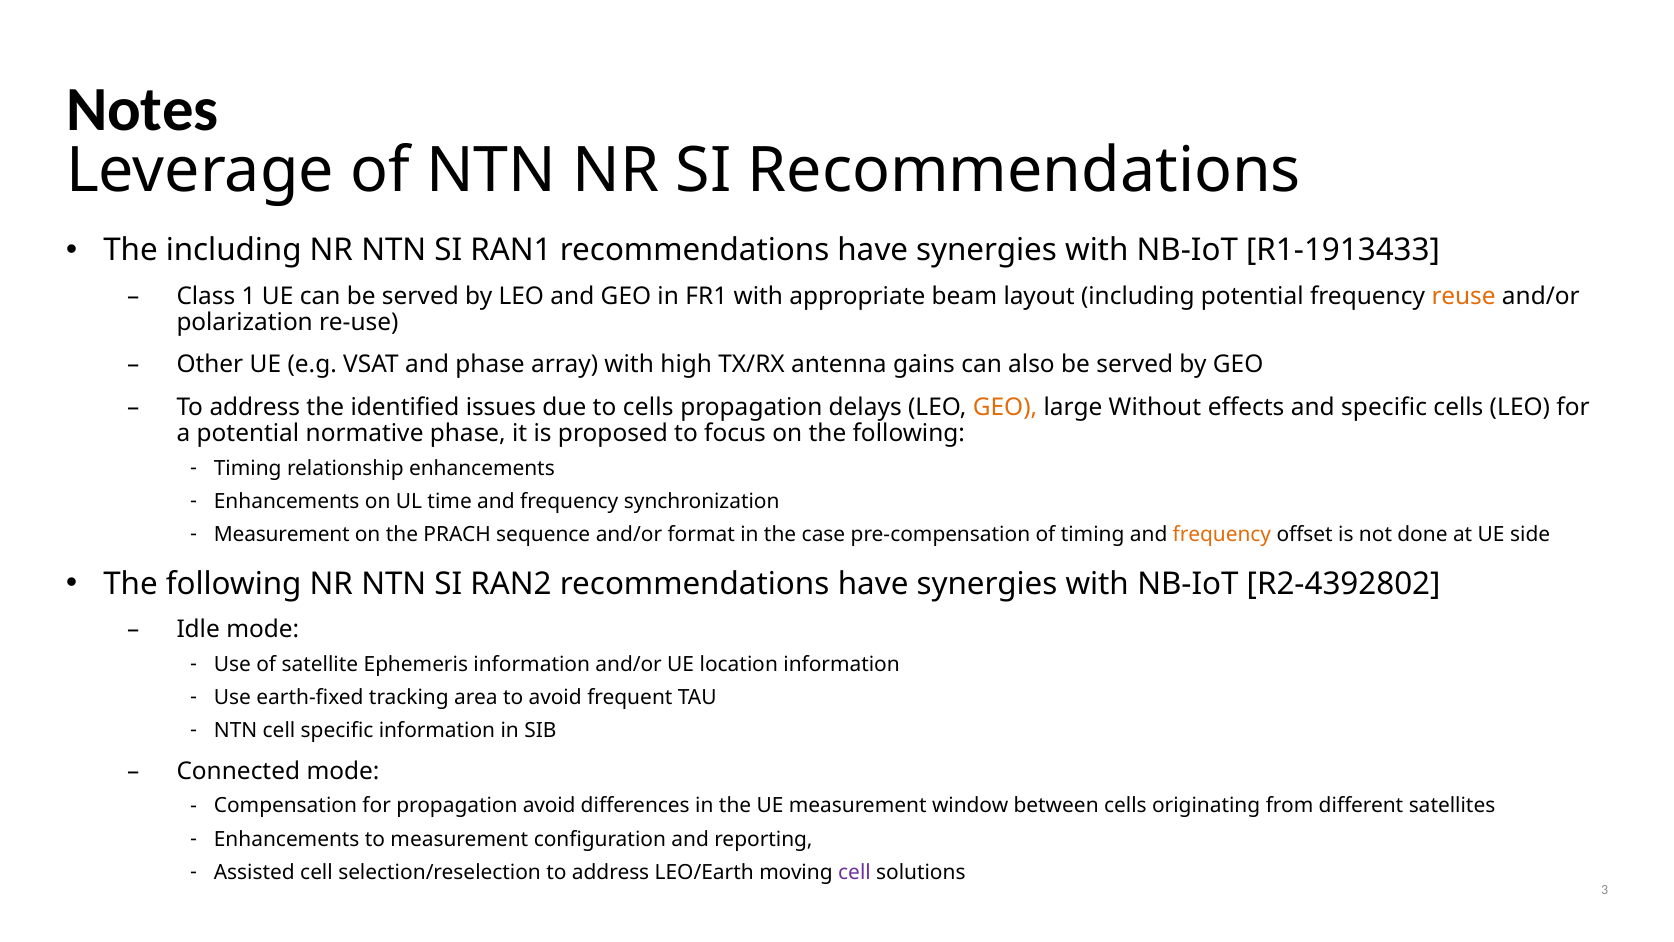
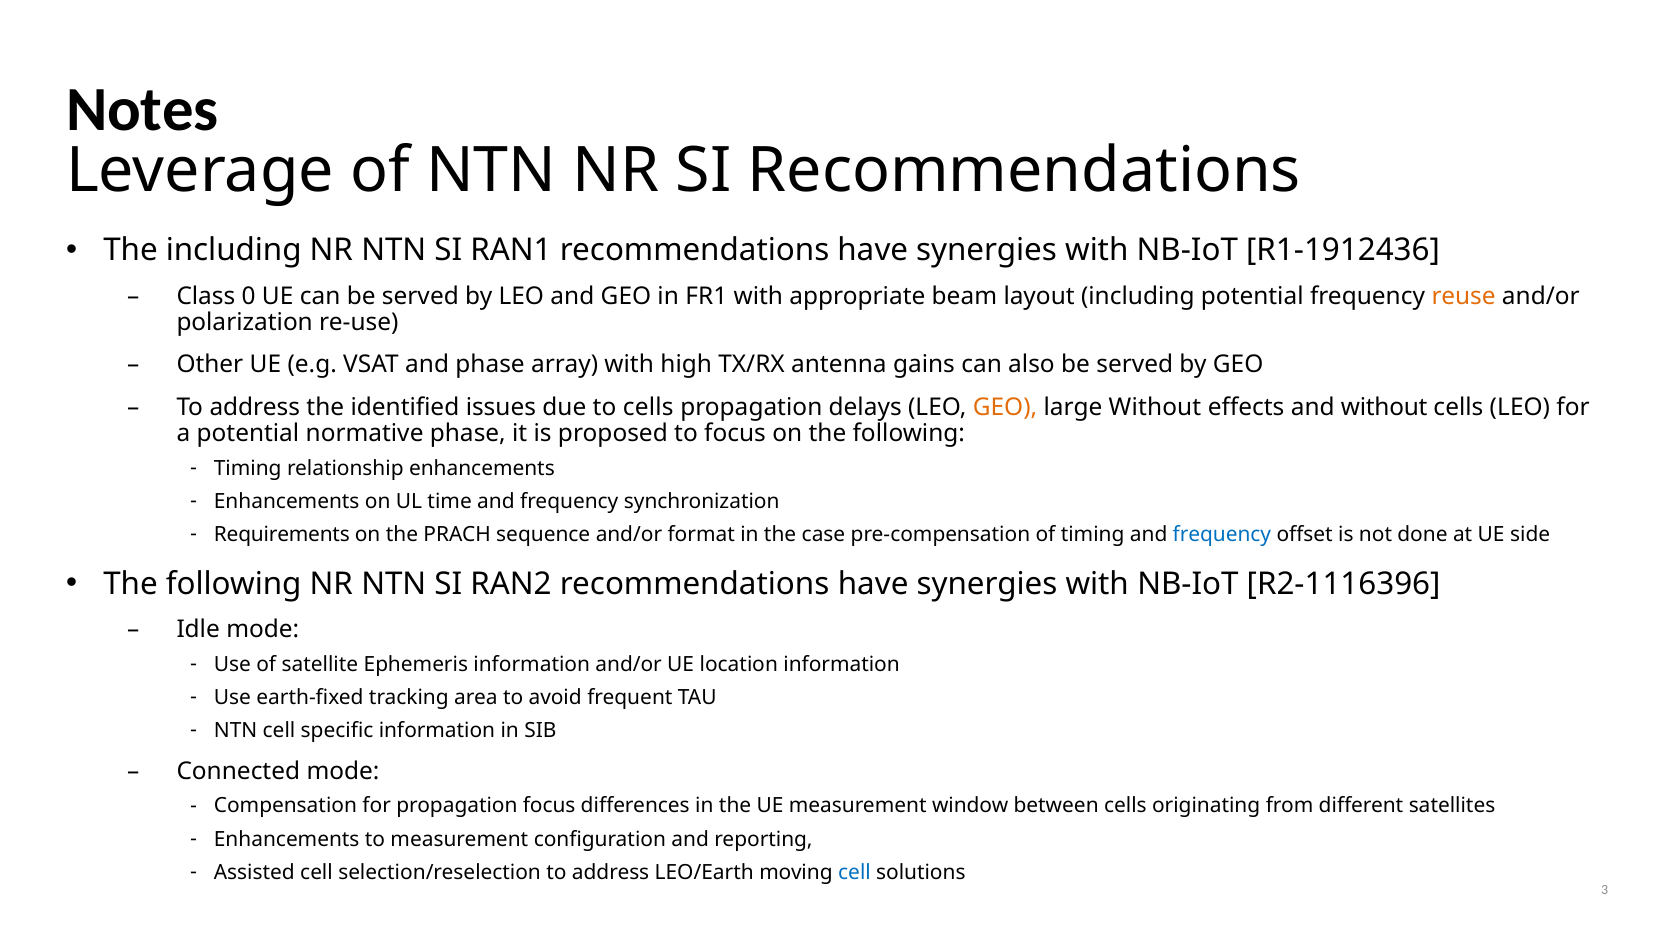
R1-1913433: R1-1913433 -> R1-1912436 (1343, 250)
1: 1 -> 0 (249, 296)
and specific: specific -> without (1384, 407)
Measurement: Measurement -> Requirements (282, 534)
frequency colour: orange -> blue (1222, 534)
R2-4392802: R2-4392802 -> R2-1116396 (1344, 583)
propagation avoid: avoid -> focus (549, 806)
cell colour: purple -> blue (855, 872)
